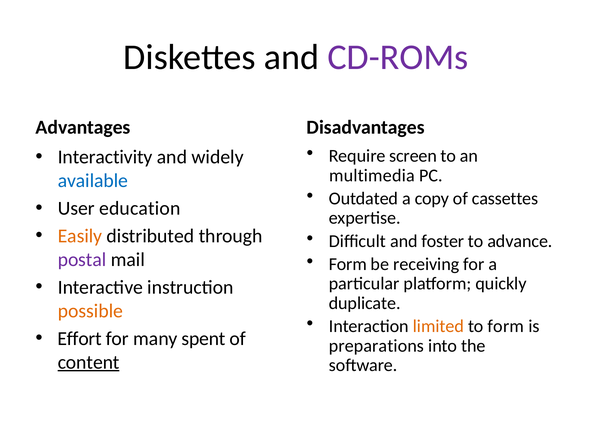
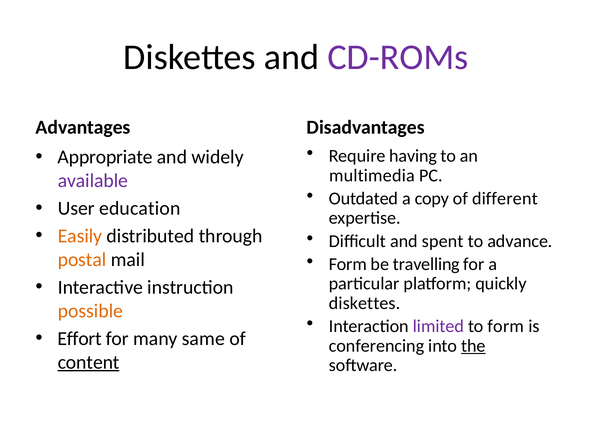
screen: screen -> having (413, 156)
Interactivity: Interactivity -> Appropriate (105, 157)
available colour: blue -> purple (93, 181)
cassettes: cassettes -> different (505, 198)
foster: foster -> spent (443, 241)
postal colour: purple -> orange (82, 260)
receiving: receiving -> travelling (426, 264)
duplicate: duplicate -> diskettes (365, 303)
limited colour: orange -> purple (438, 326)
spent: spent -> same (203, 339)
preparations: preparations -> conferencing (377, 346)
the underline: none -> present (473, 346)
